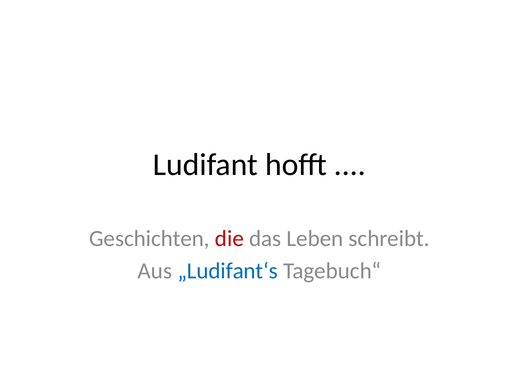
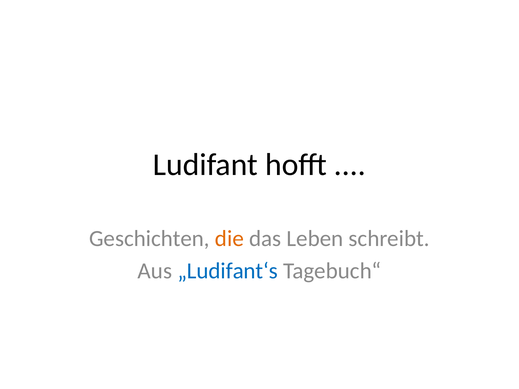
die colour: red -> orange (229, 239)
